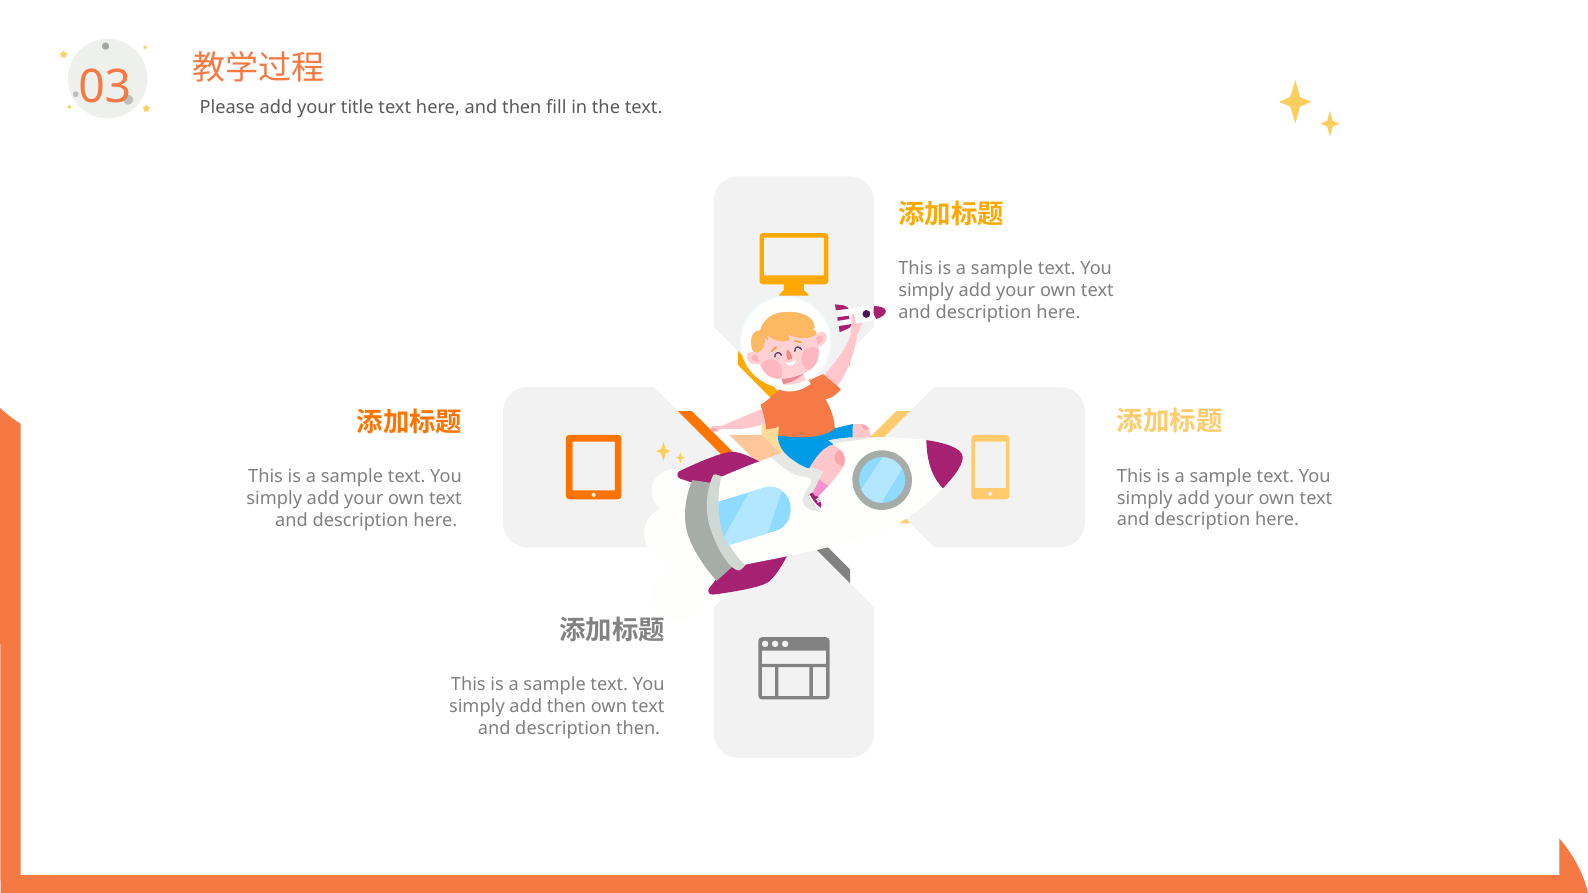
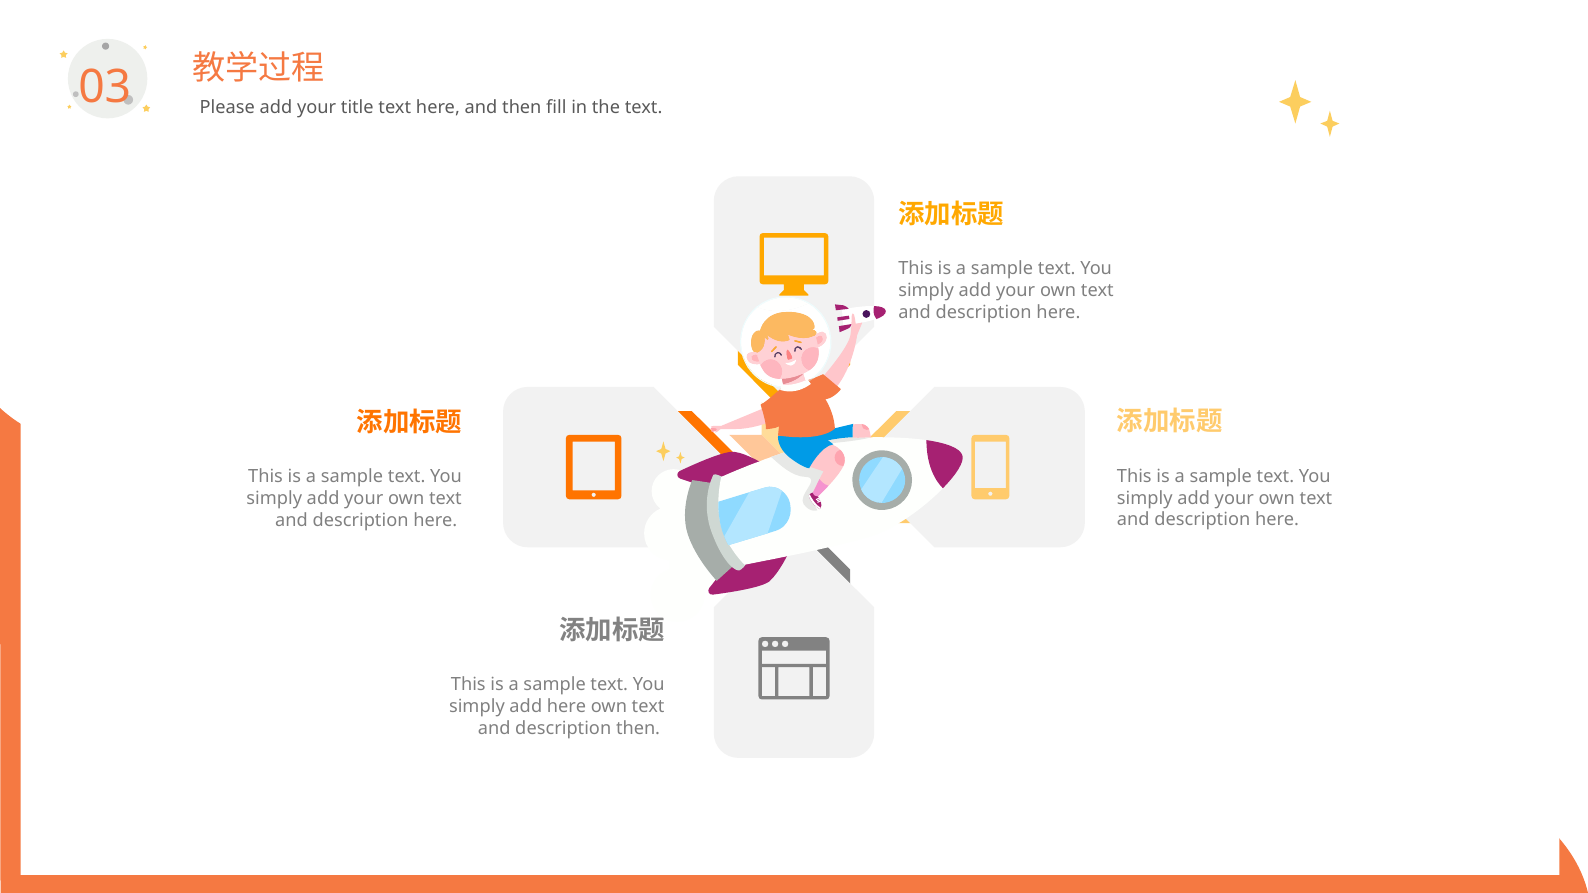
add then: then -> here (566, 706)
